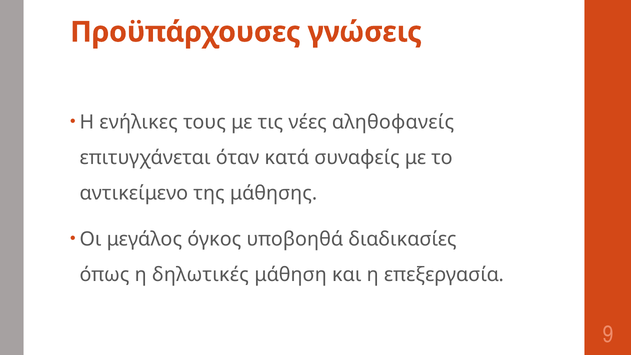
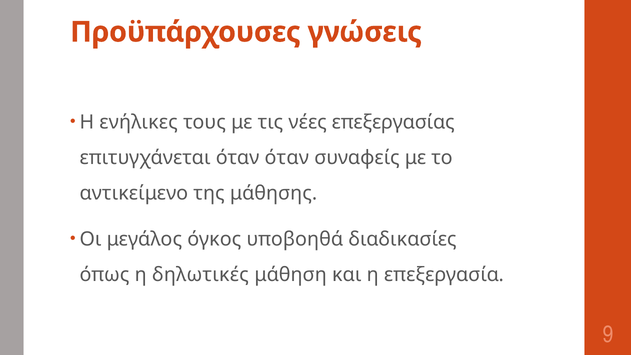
αληθοφανείς: αληθοφανείς -> επεξεργασίας (393, 122)
όταν κατά: κατά -> όταν (287, 158)
